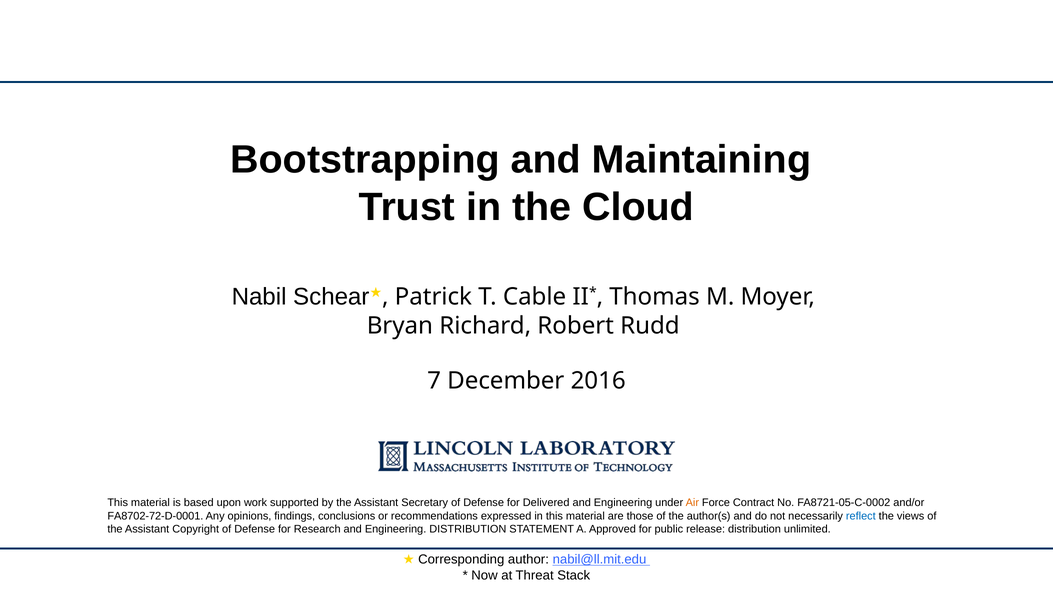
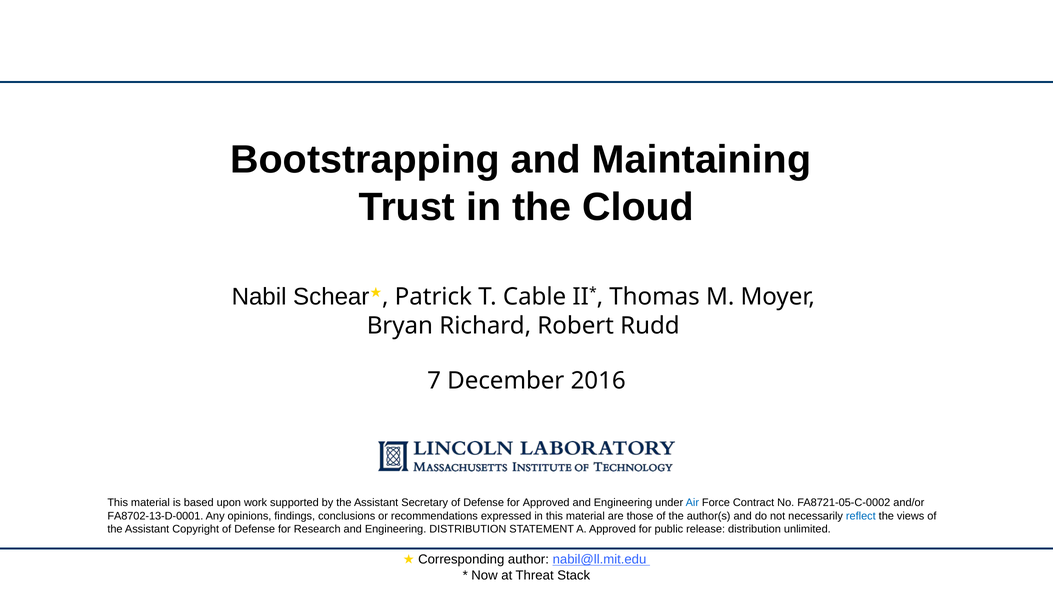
for Delivered: Delivered -> Approved (546, 503)
Air colour: orange -> blue (692, 503)
FA8702-72-D-0001: FA8702-72-D-0001 -> FA8702-13-D-0001 (155, 516)
